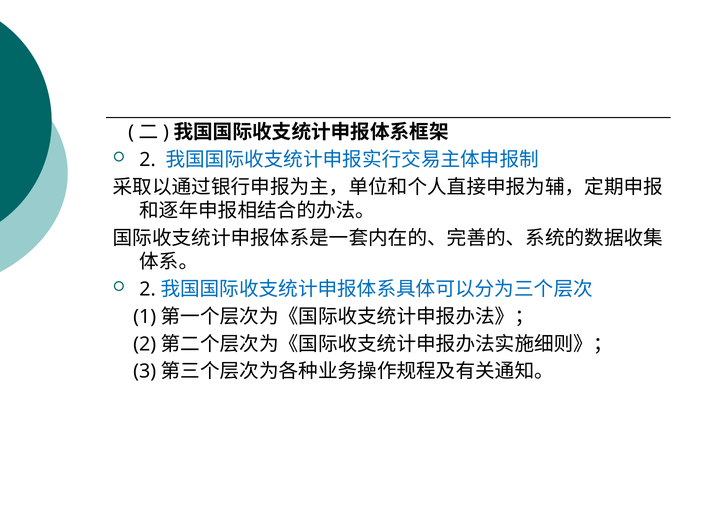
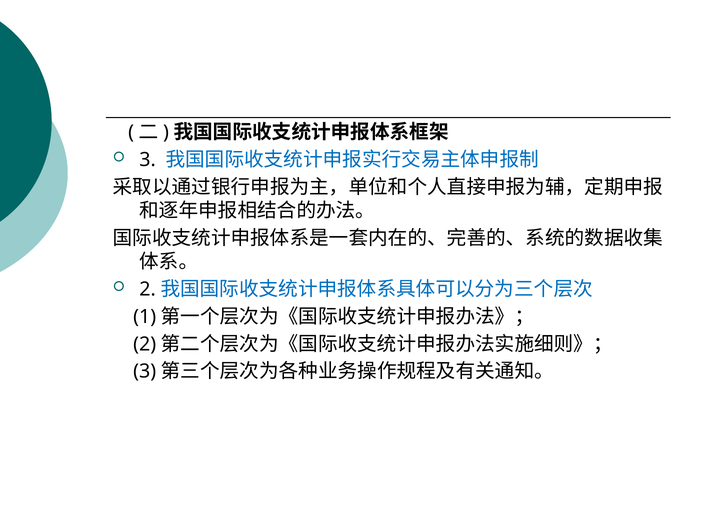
2: 2 -> 3 (148, 160)
